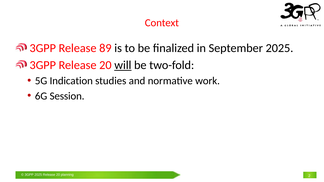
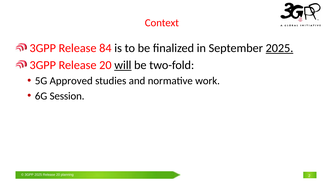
89: 89 -> 84 (105, 48)
2025 underline: none -> present (279, 48)
Indication: Indication -> Approved (71, 81)
